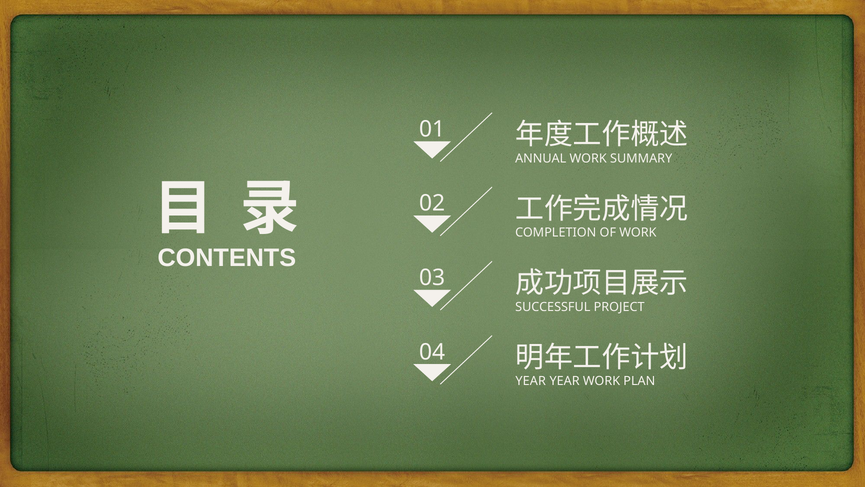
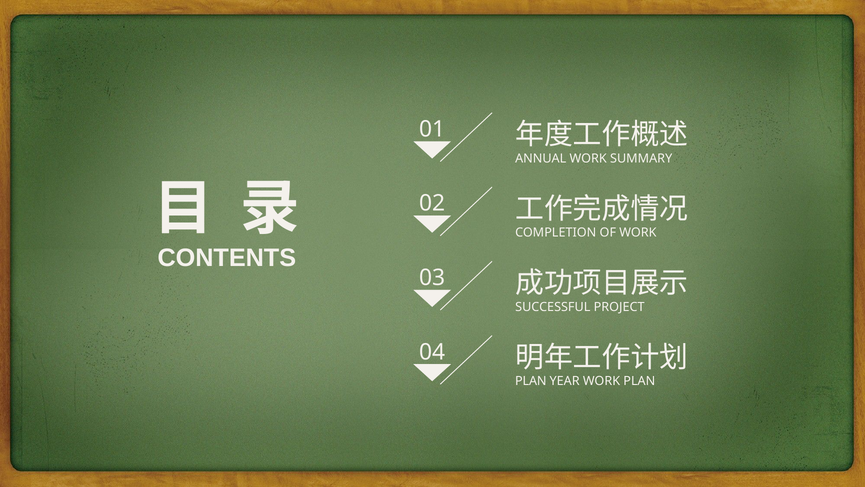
YEAR: YEAR -> PLAN (531, 381)
